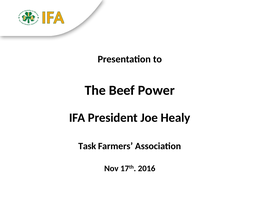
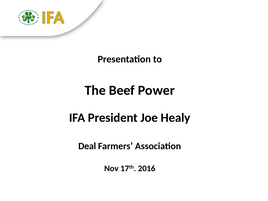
Task: Task -> Deal (87, 146)
